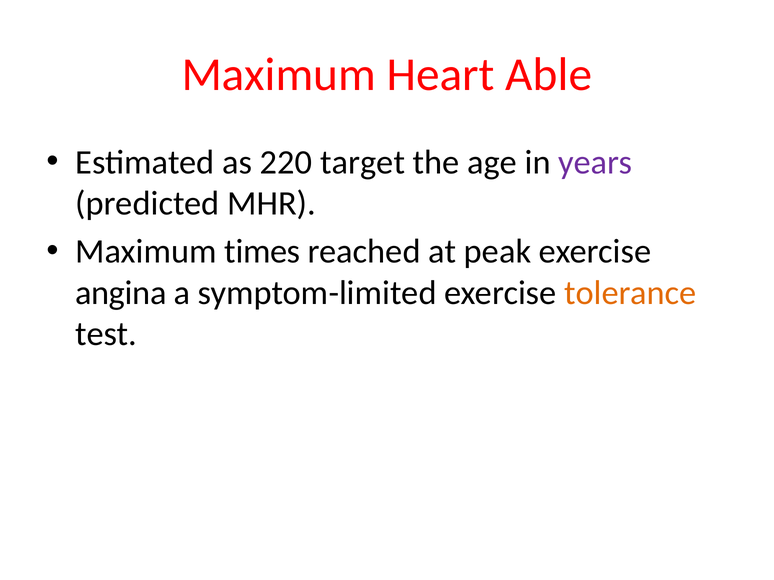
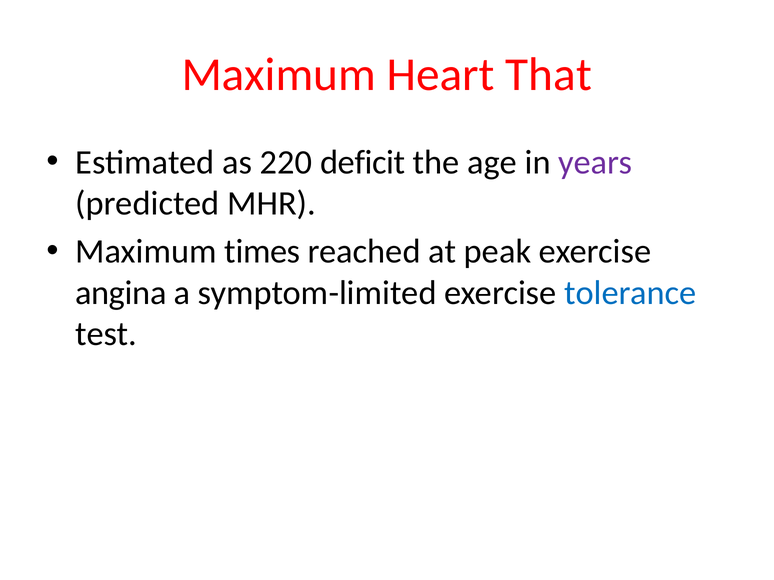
Able: Able -> That (549, 75)
target: target -> deficit (363, 162)
tolerance colour: orange -> blue (630, 293)
